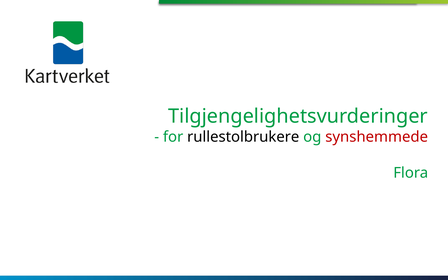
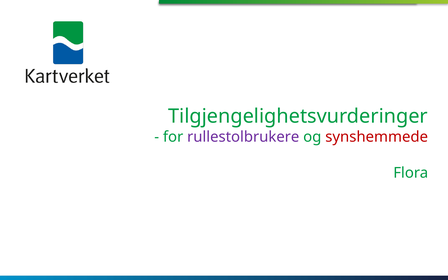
rullestolbrukere colour: black -> purple (243, 137)
